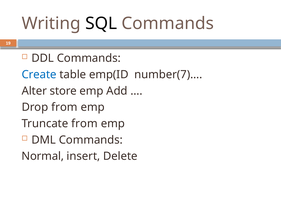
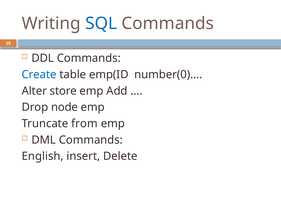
SQL colour: black -> blue (101, 23)
number(7)…: number(7)… -> number(0)… (168, 74)
Drop from: from -> node (64, 107)
Normal: Normal -> English (43, 156)
